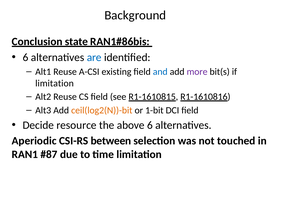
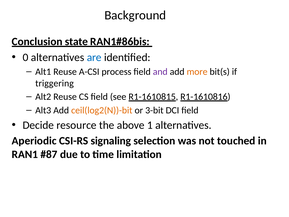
6: 6 -> 0 (25, 57)
existing: existing -> process (116, 72)
and colour: blue -> purple (160, 72)
more colour: purple -> orange (197, 72)
limitation: limitation -> triggering (55, 83)
1-bit: 1-bit -> 3-bit (154, 110)
above 6: 6 -> 1 (150, 125)
between: between -> signaling (111, 141)
